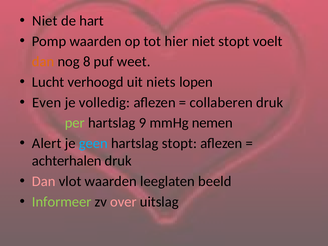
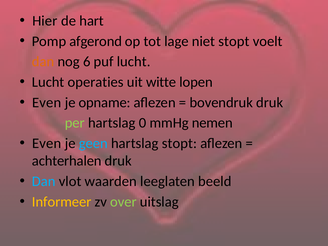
Niet: Niet -> Hier (45, 21)
Pomp waarden: waarden -> afgerond (96, 41)
hier: hier -> lage (176, 41)
8: 8 -> 6 (87, 62)
puf weet: weet -> lucht (134, 62)
verhoogd: verhoogd -> operaties (96, 82)
niets: niets -> witte (161, 82)
volledig: volledig -> opname (105, 102)
collaberen: collaberen -> bovendruk (221, 102)
9: 9 -> 0 (143, 123)
Alert: Alert -> Even (47, 143)
Dan colour: pink -> light blue (44, 181)
Informeer colour: light green -> yellow (62, 202)
over colour: pink -> light green (123, 202)
